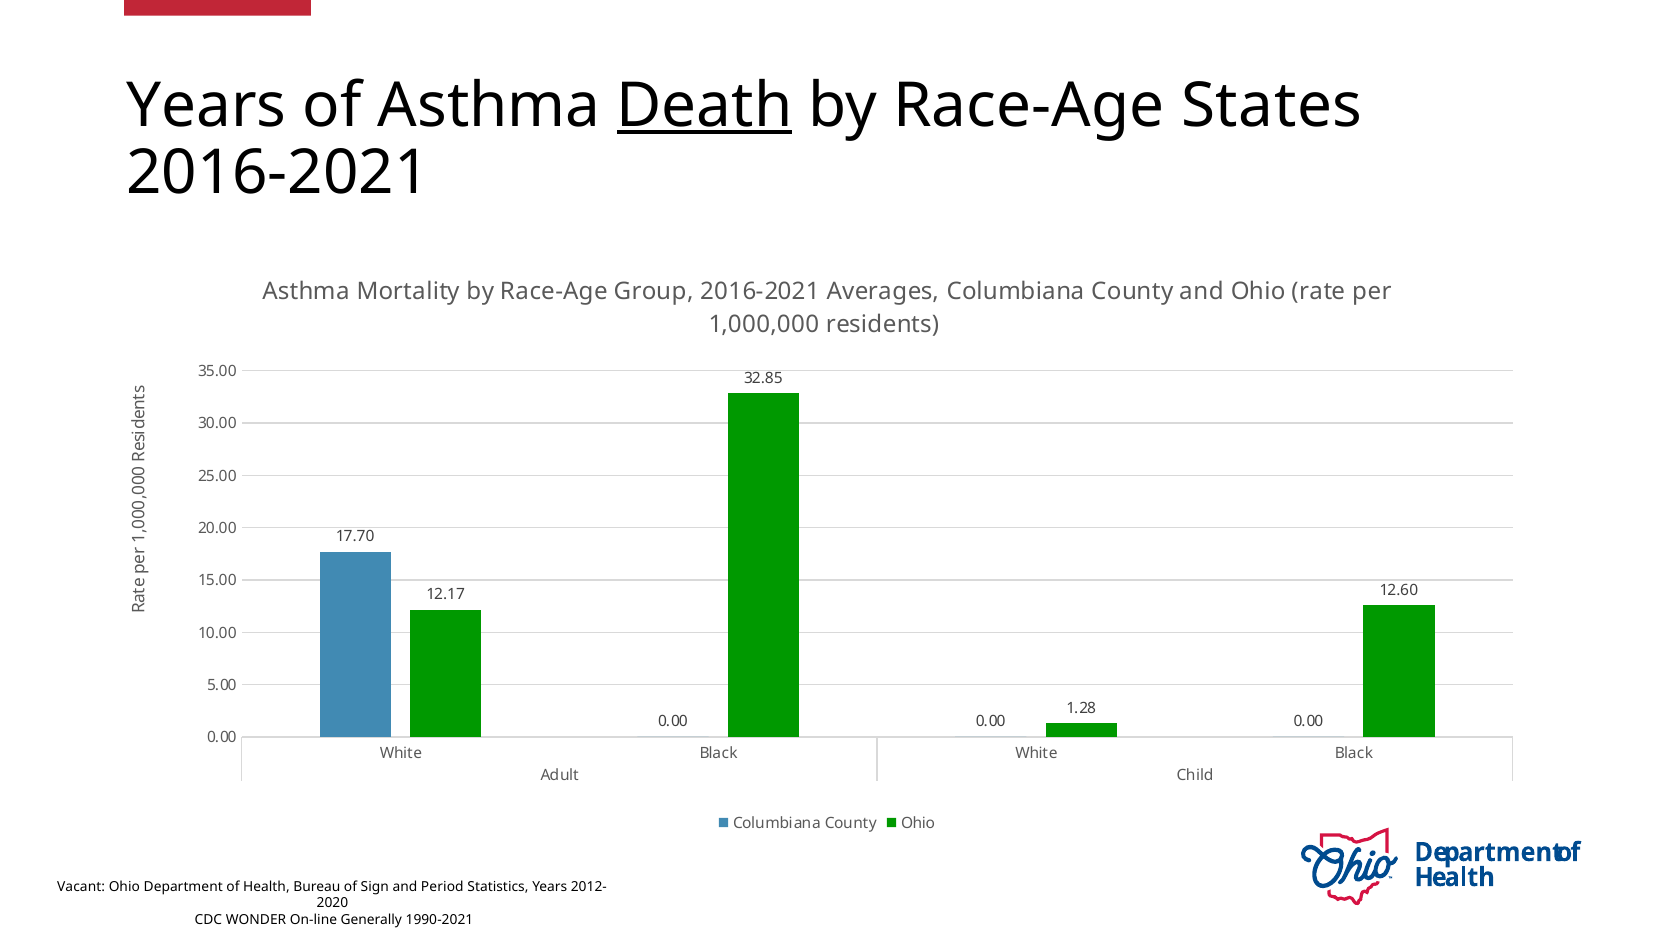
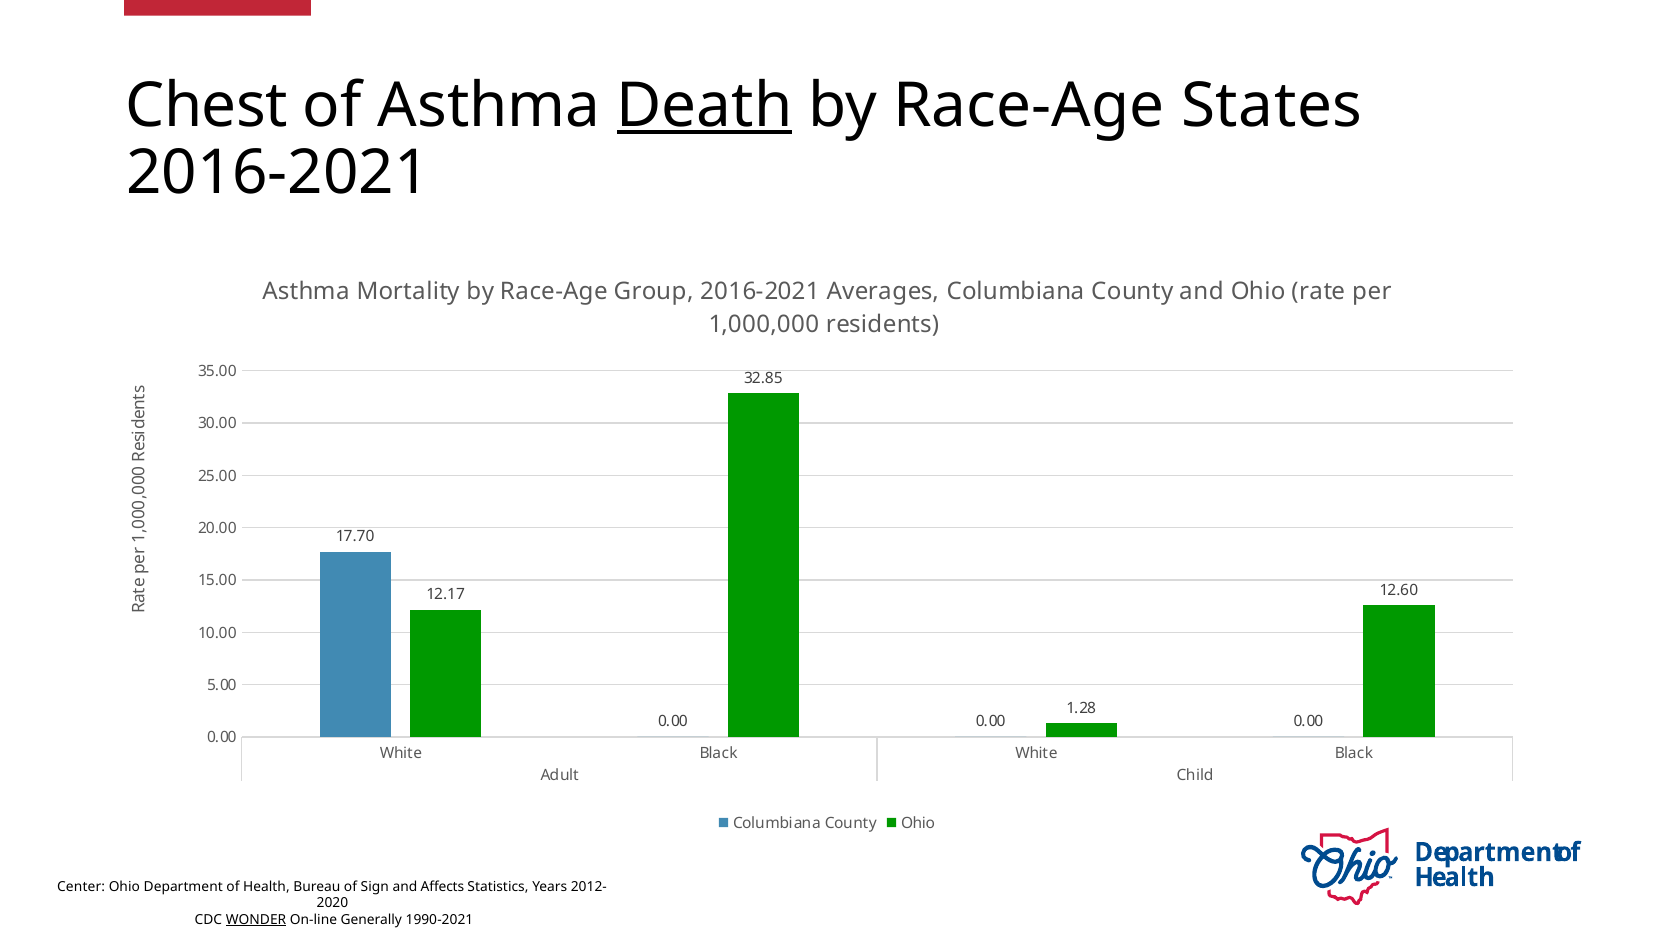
Years: Years -> Chest (207, 106)
Vacant: Vacant -> Center (81, 887)
Period: Period -> Affects (442, 887)
WONDER underline: none -> present (256, 920)
